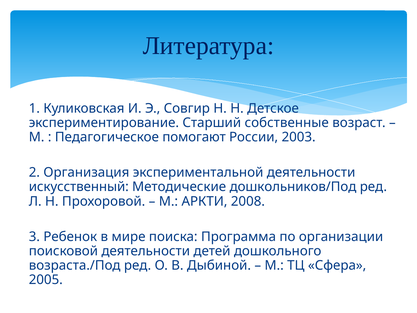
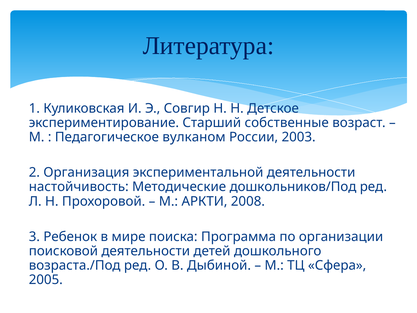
помогают: помогают -> вулканом (194, 137)
искусственный: искусственный -> настойчивость (79, 187)
